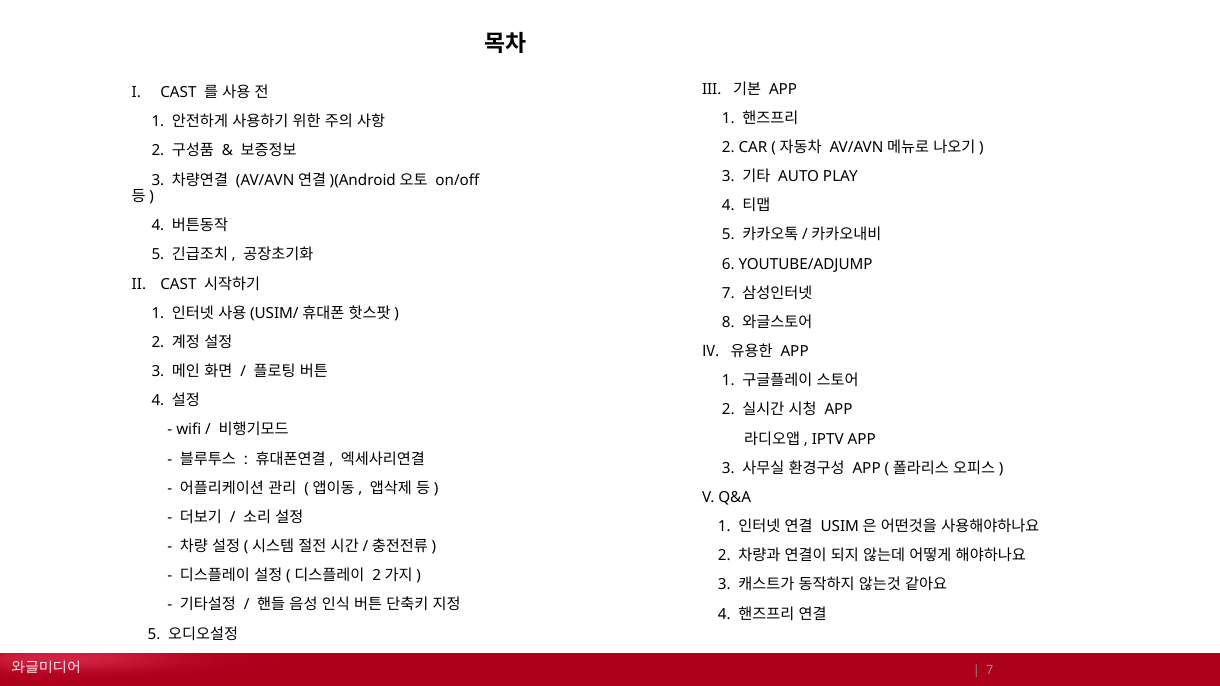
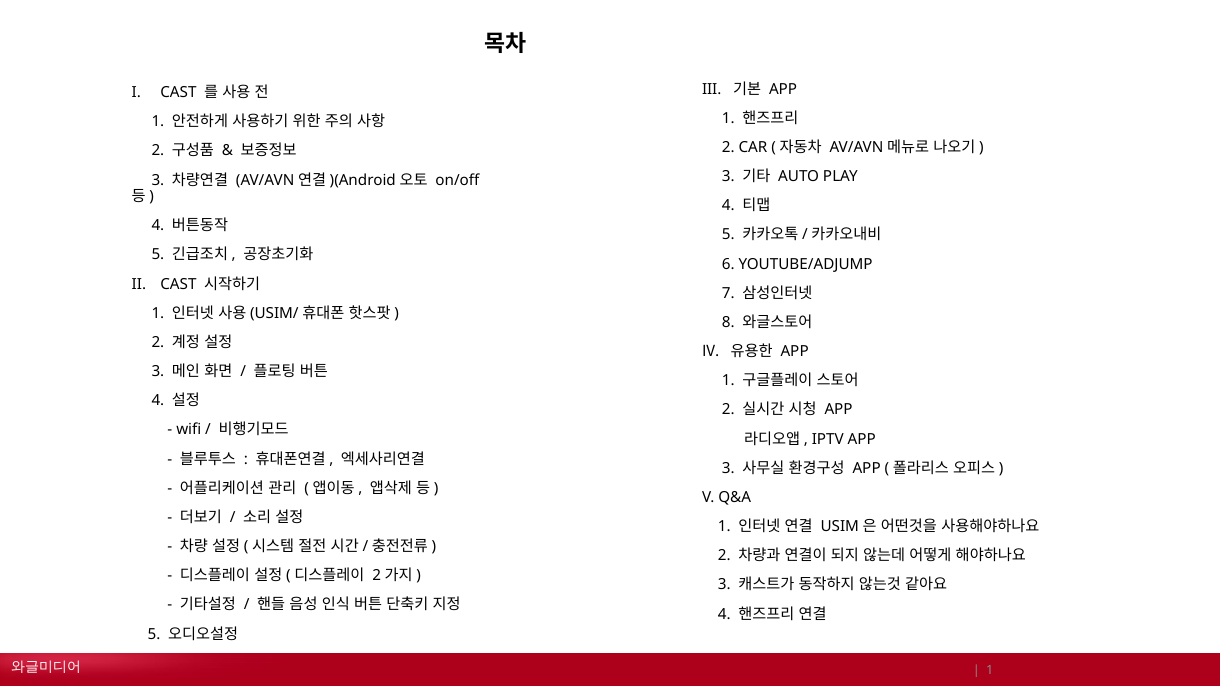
7: 7 -> 1 (990, 670)
